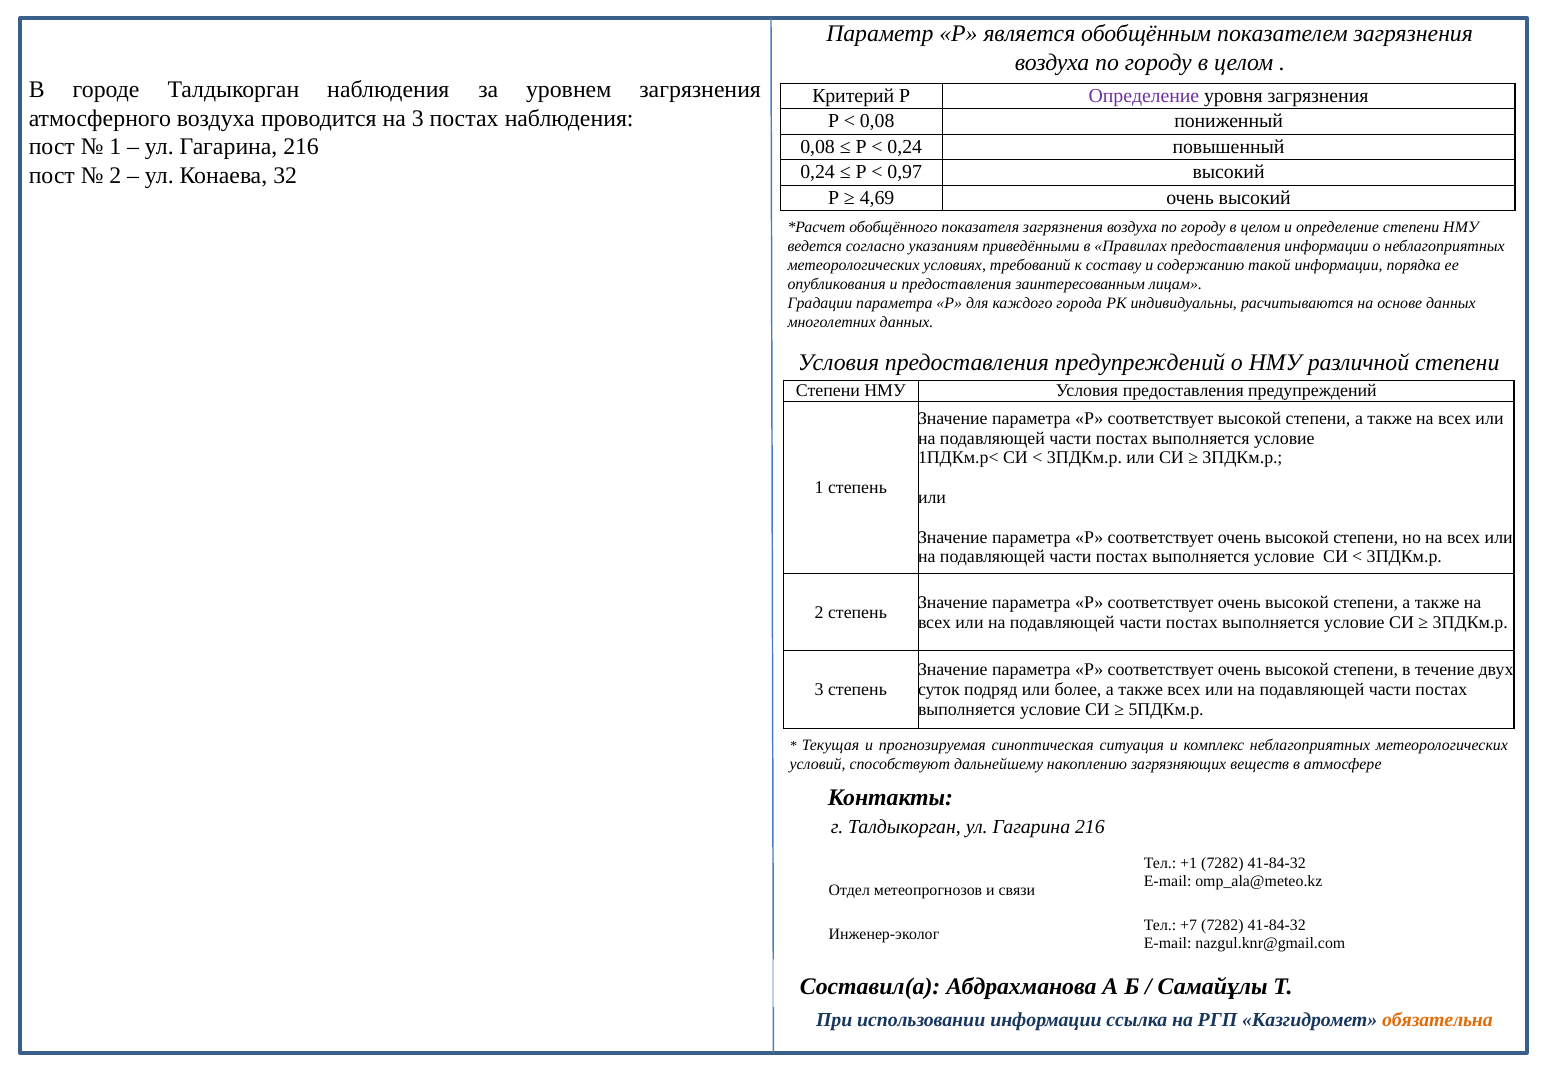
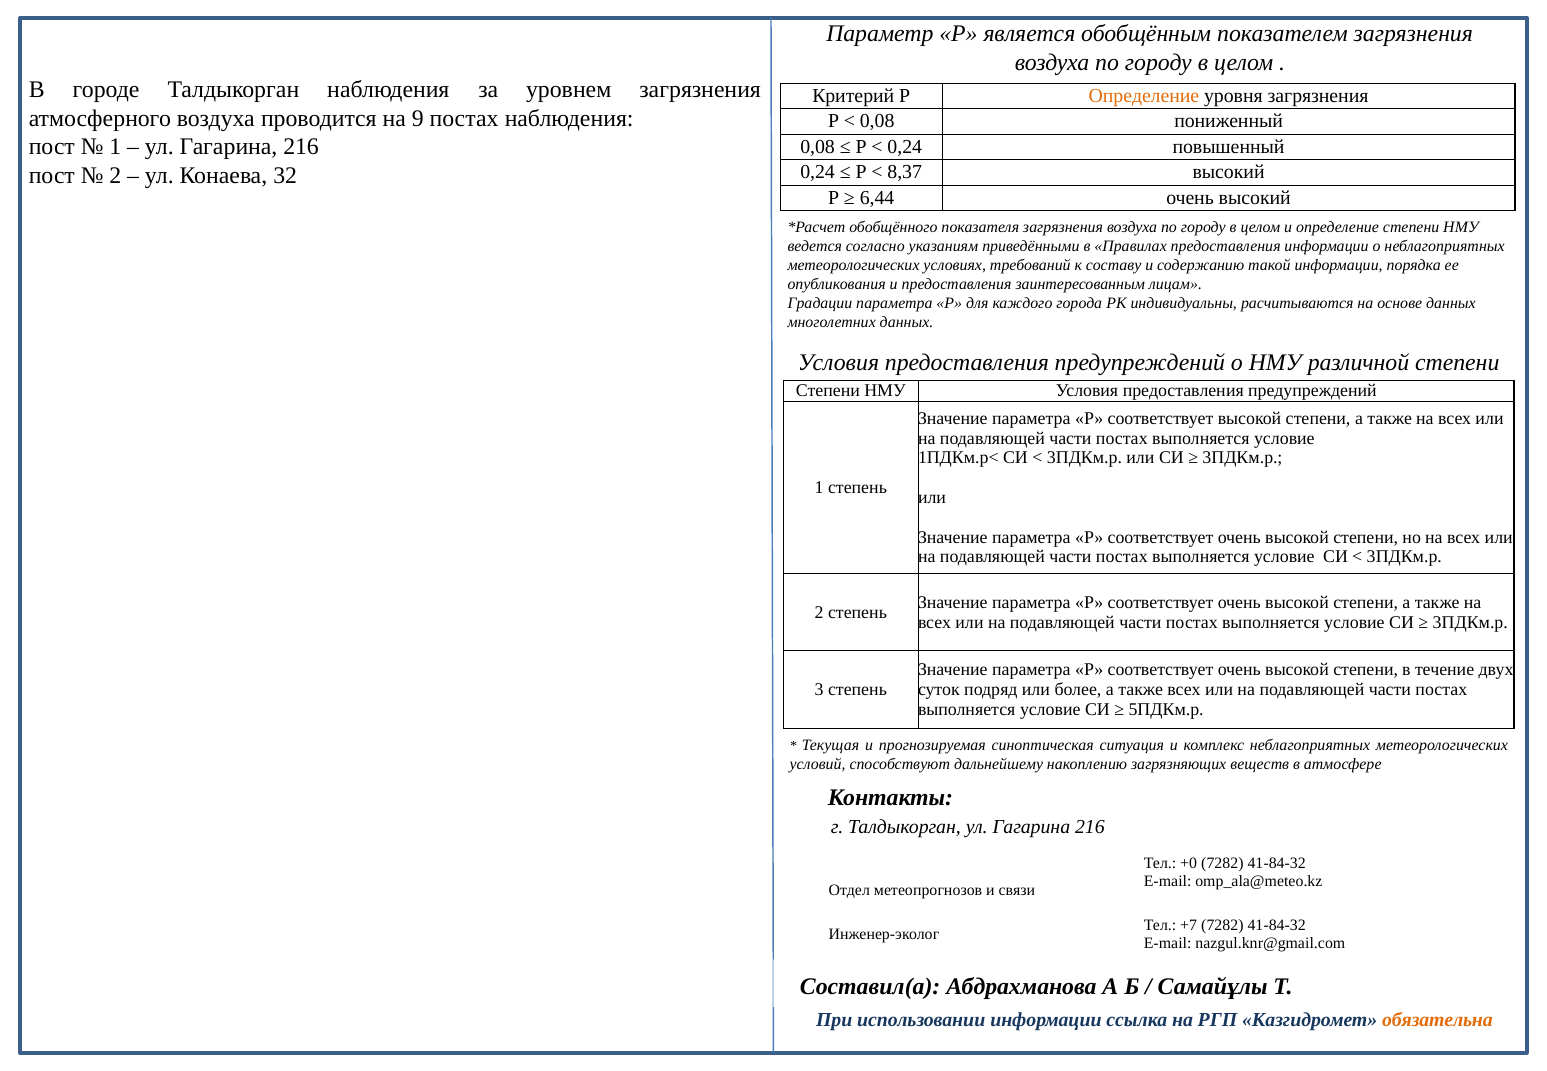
Определение colour: purple -> orange (1144, 96)
на 3: 3 -> 9 (418, 118)
0,97: 0,97 -> 8,37 (905, 172)
4,69: 4,69 -> 6,44 (877, 198)
+1: +1 -> +0 (1189, 863)
